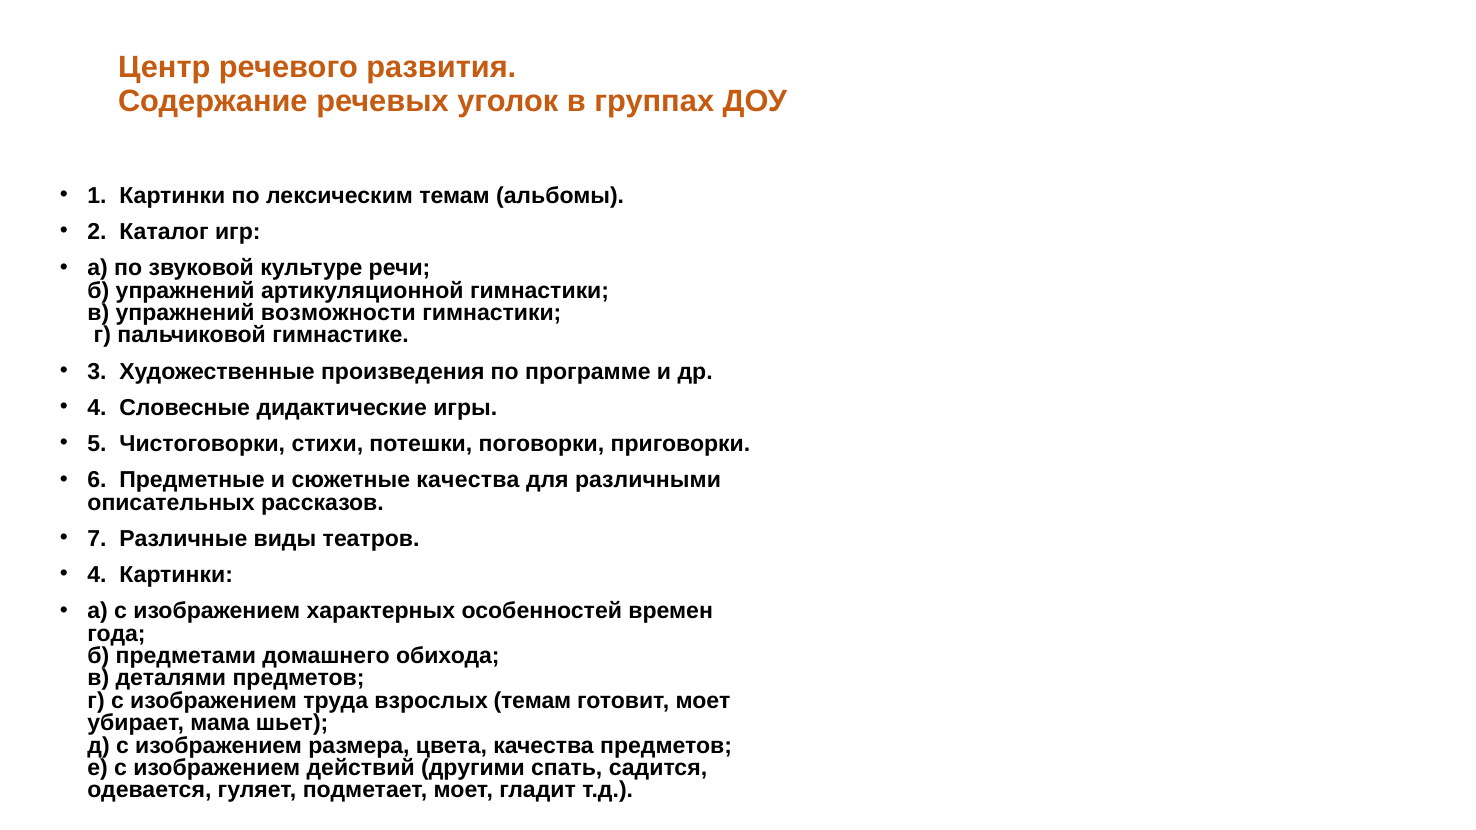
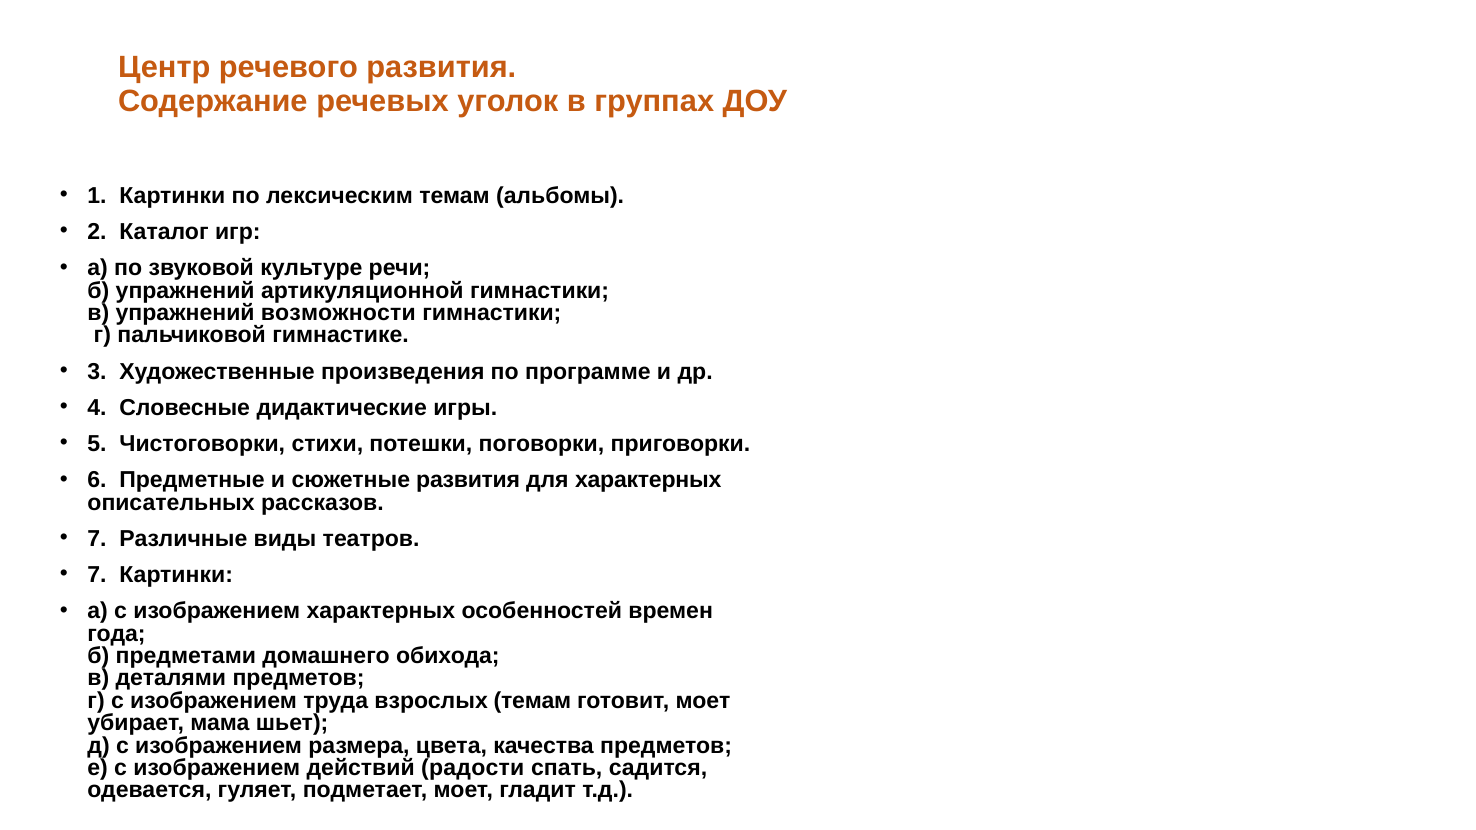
сюжетные качества: качества -> развития (468, 480)
для различными: различными -> характерных (648, 480)
4: 4 -> 7 (97, 575)
другими: другими -> радости (473, 768)
